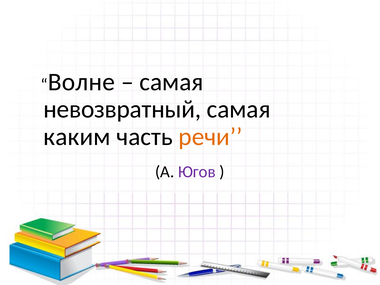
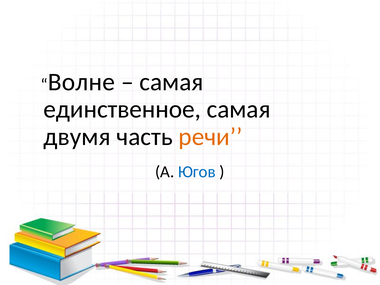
невозвратный: невозвратный -> единственное (122, 109)
каким: каким -> двумя (77, 137)
Югов colour: purple -> blue (197, 172)
